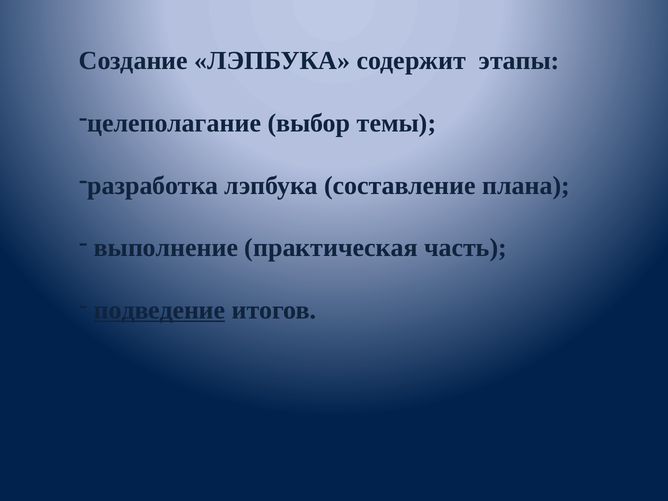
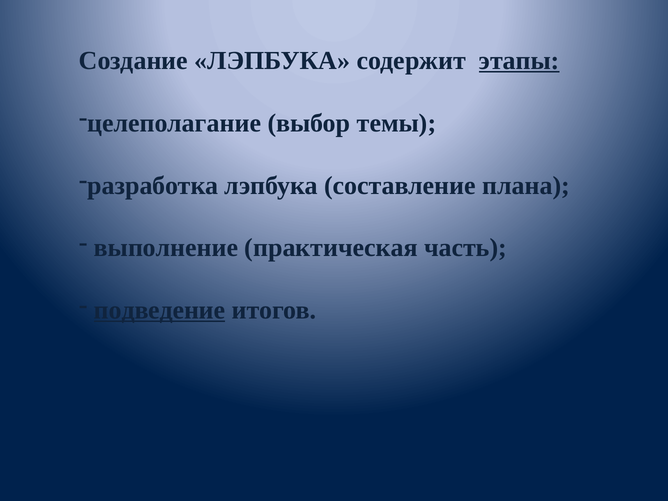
этапы underline: none -> present (519, 61)
